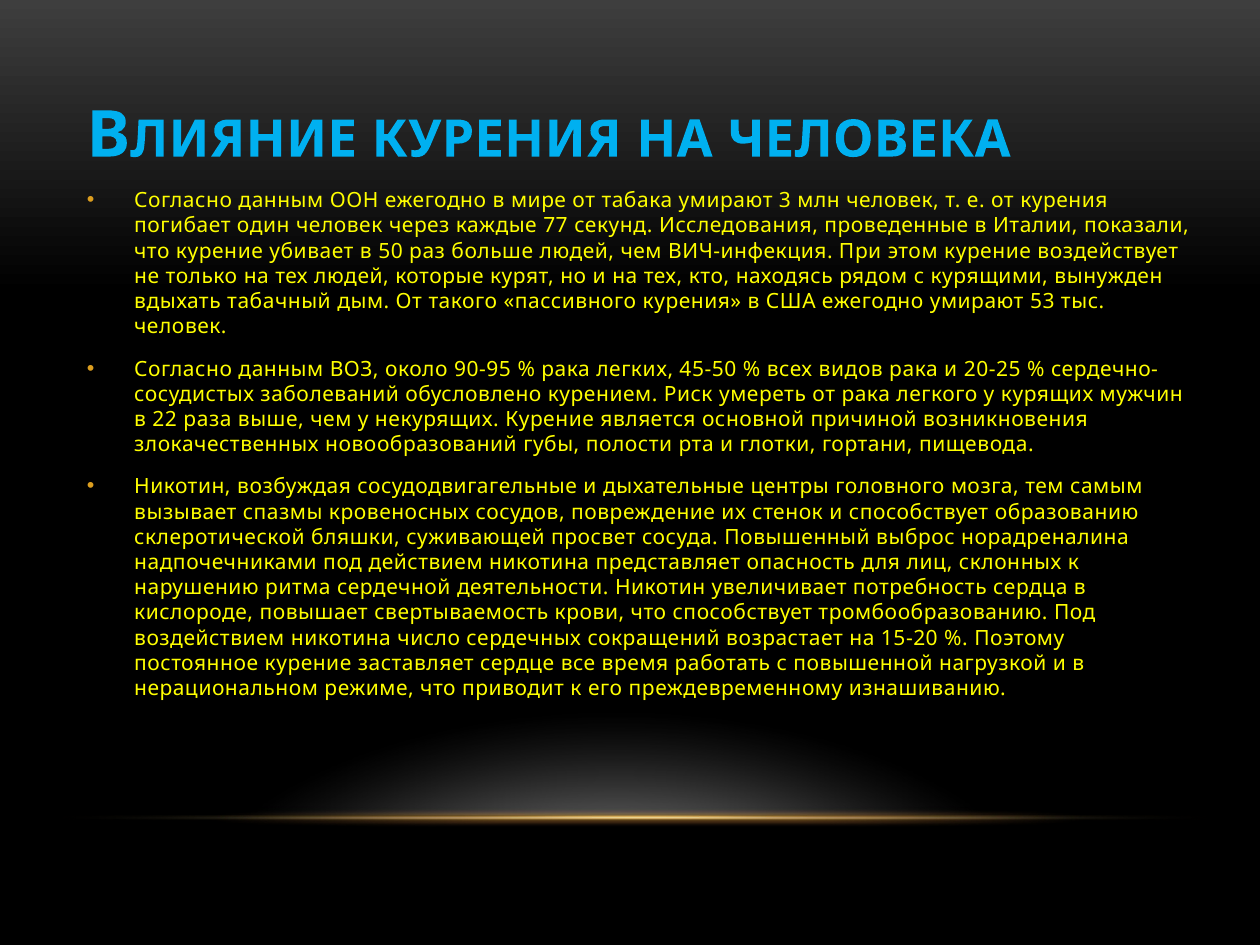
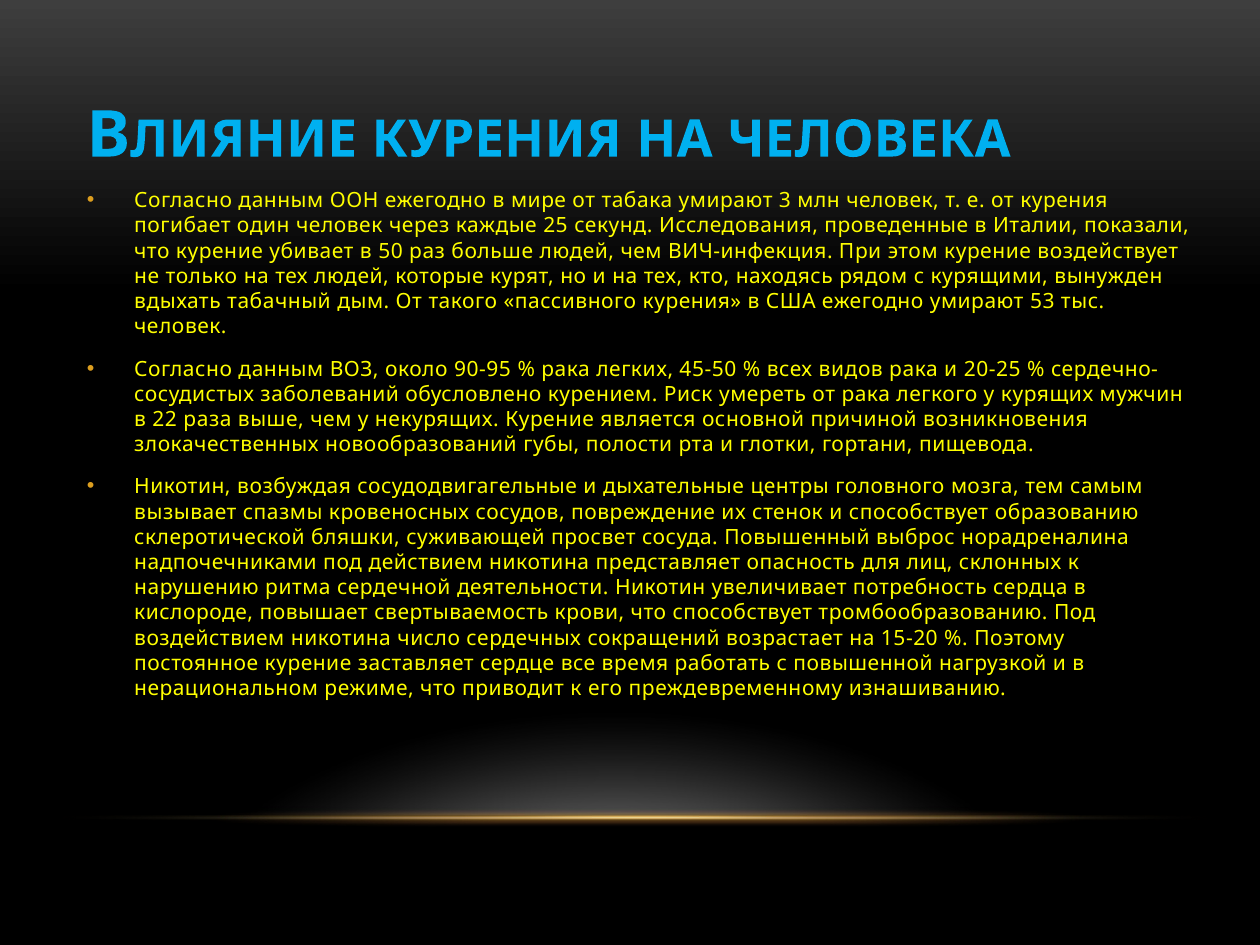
77: 77 -> 25 (556, 226)
